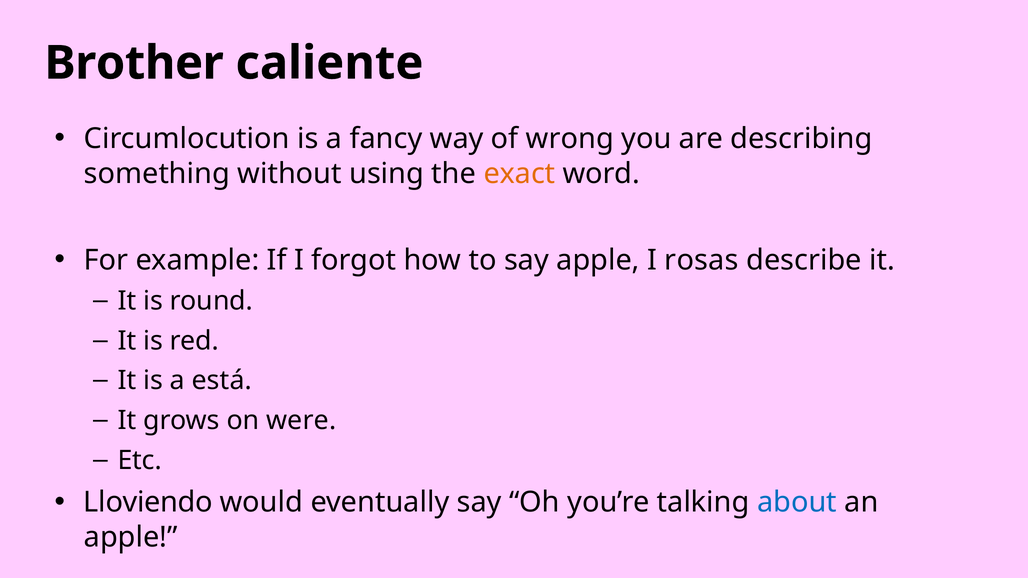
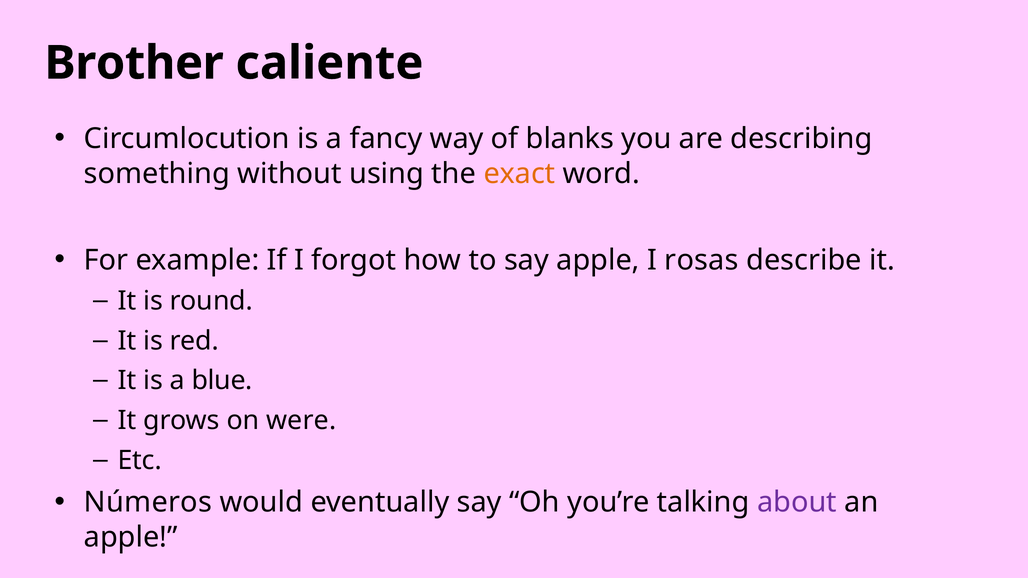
wrong: wrong -> blanks (570, 139)
está: está -> blue (222, 381)
Lloviendo: Lloviendo -> Números (148, 503)
about colour: blue -> purple (797, 503)
